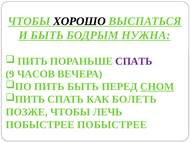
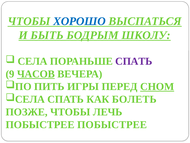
ХОРОШО colour: black -> blue (79, 21)
НУЖНА: НУЖНА -> ШКОЛУ (146, 35)
ПИТЬ: ПИТЬ -> СЕЛА (33, 61)
ЧАСОВ underline: none -> present (36, 74)
ПИТЬ БЫТЬ: БЫТЬ -> ИГРЫ (83, 86)
ПИТЬ: ПИТЬ -> СЕЛА (30, 99)
